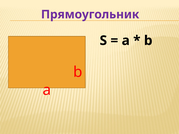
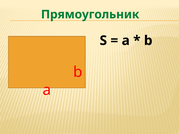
Прямоугольник colour: purple -> green (90, 14)
